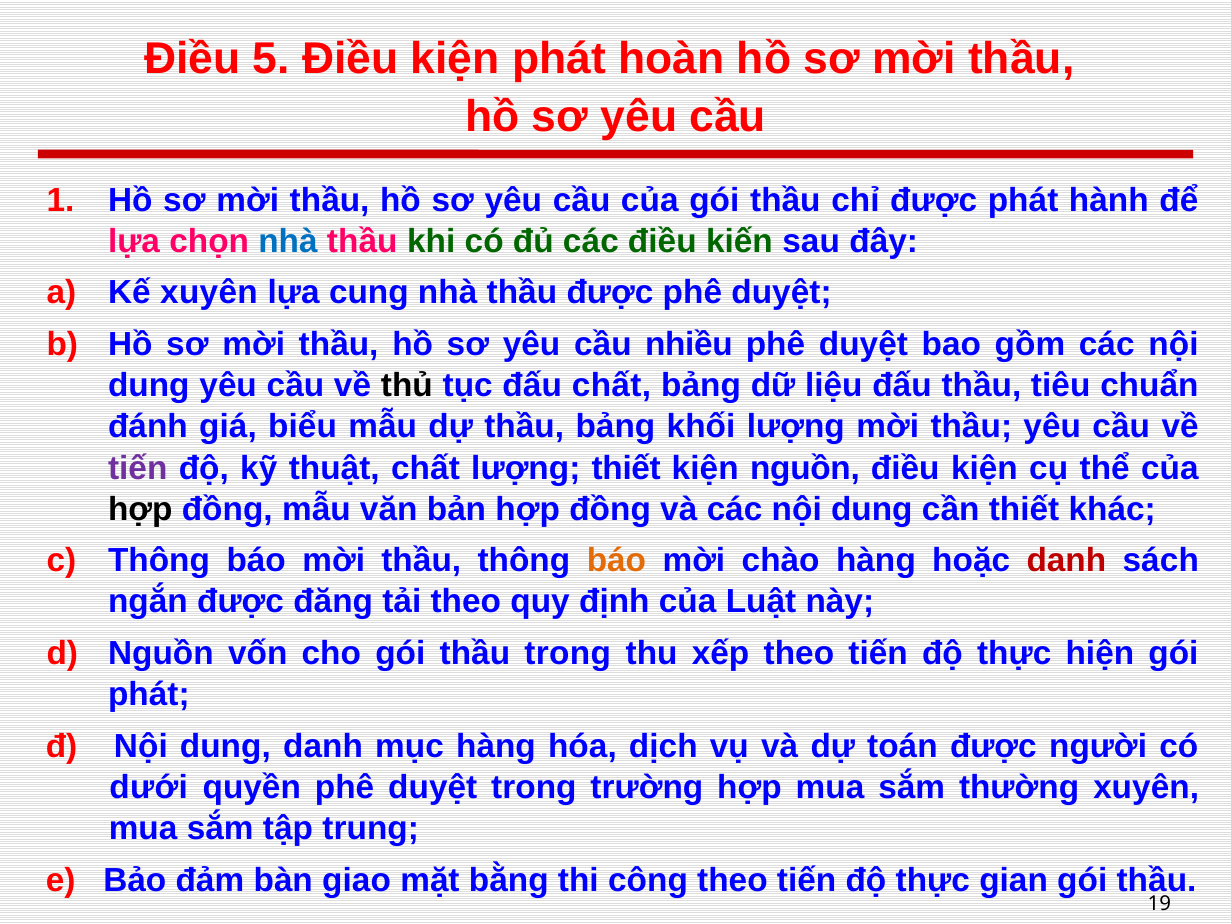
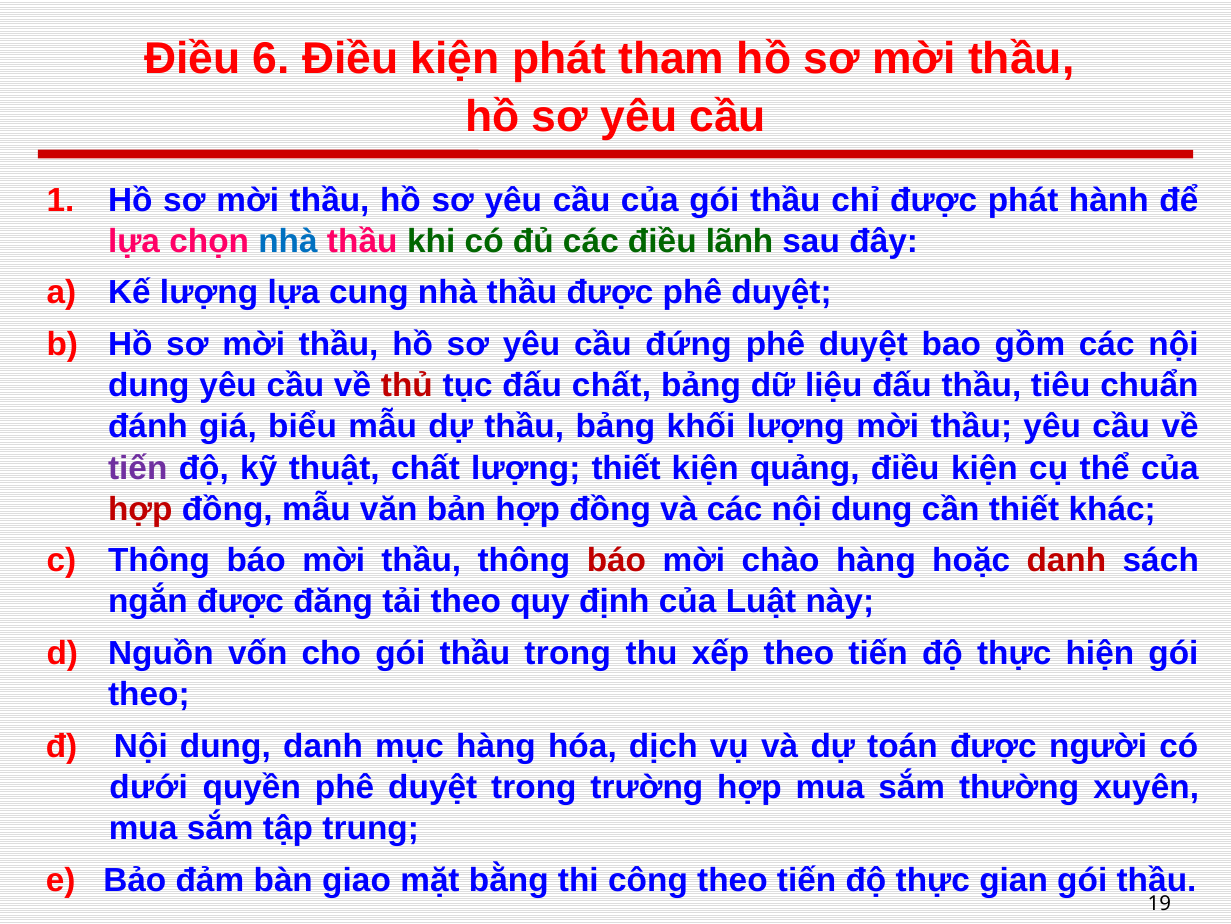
5: 5 -> 6 (271, 58)
hoàn: hoàn -> tham (671, 58)
kiến: kiến -> lãnh (740, 241)
Kế xuyên: xuyên -> lượng (209, 293)
nhiều: nhiều -> đứng (689, 344)
thủ colour: black -> red (407, 385)
kiện nguồn: nguồn -> quảng (805, 468)
hợp colour: black -> red (140, 509)
báo colour: orange -> red (616, 560)
phát: phát -> theo (149, 694)
